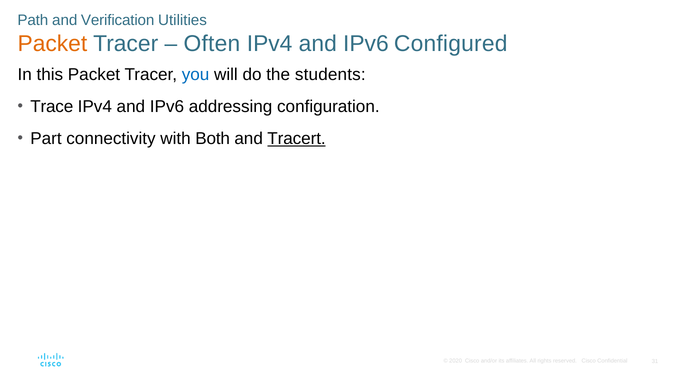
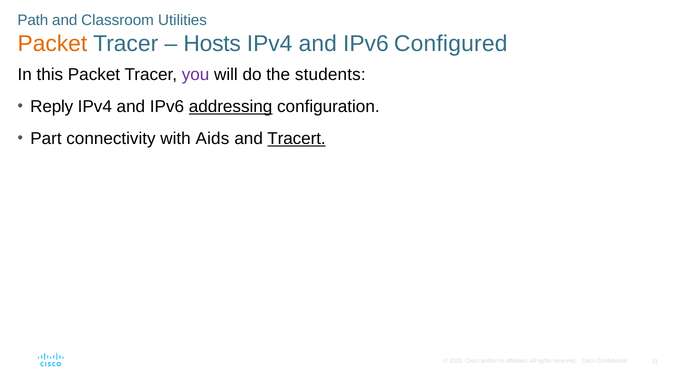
Verification: Verification -> Classroom (118, 20)
Often: Often -> Hosts (212, 44)
you colour: blue -> purple (196, 75)
Trace: Trace -> Reply (52, 107)
addressing underline: none -> present (231, 107)
Both: Both -> Aids (212, 139)
